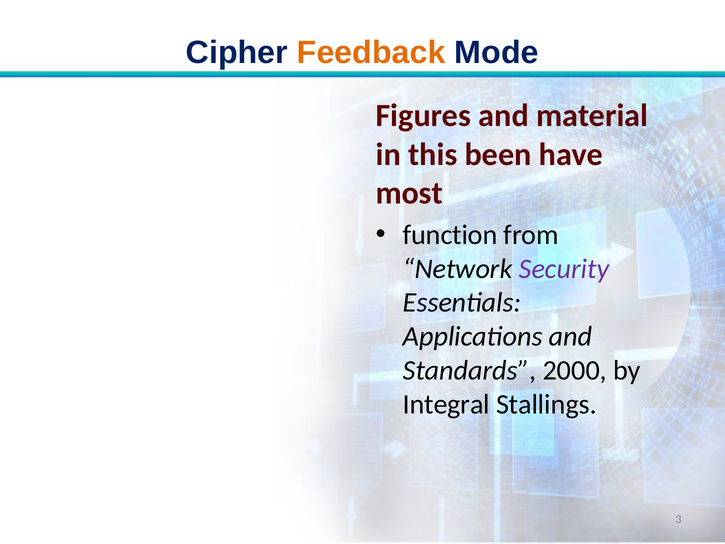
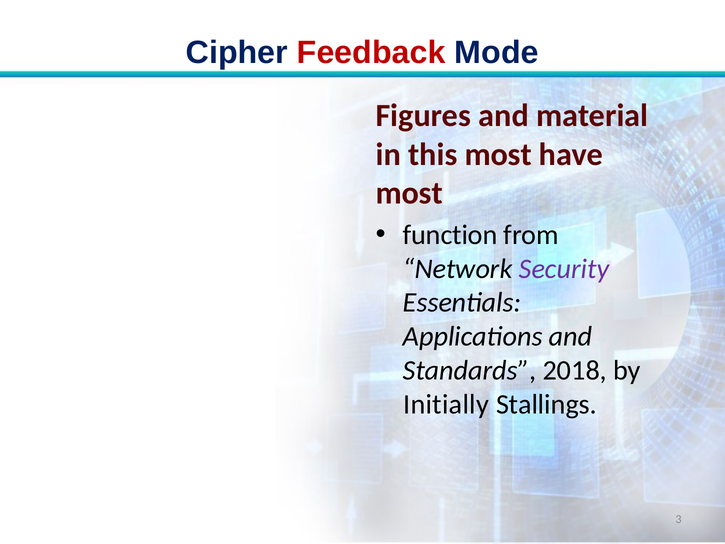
Feedback colour: orange -> red (371, 52)
this been: been -> most (498, 154)
2000: 2000 -> 2018 (575, 370)
Integral: Integral -> Initially (446, 404)
